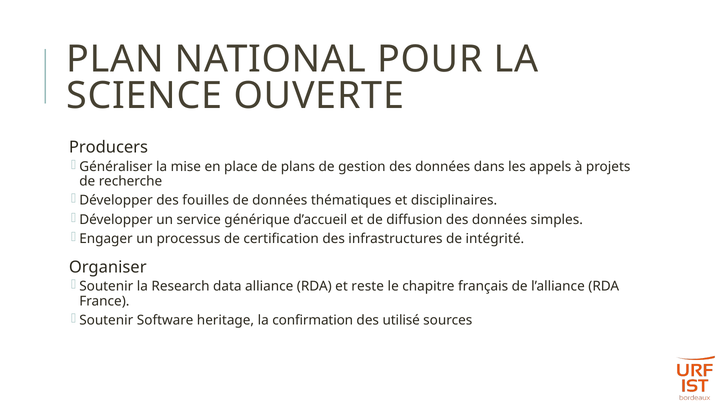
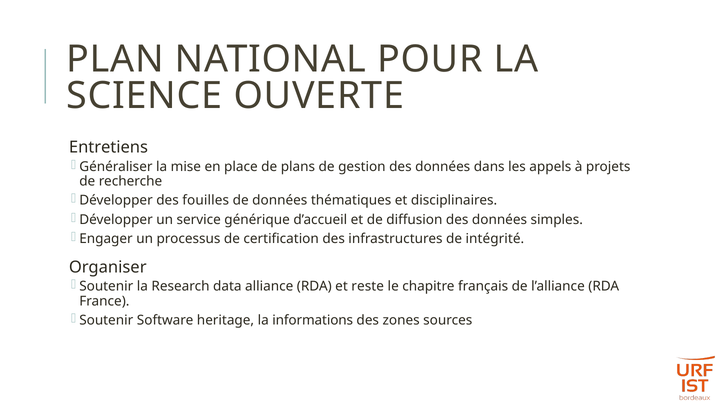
Producers: Producers -> Entretiens (108, 147)
confirmation: confirmation -> informations (313, 320)
utilisé: utilisé -> zones (401, 320)
